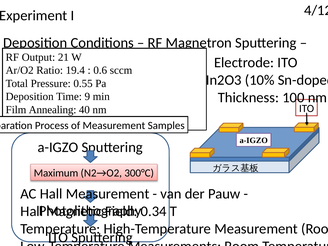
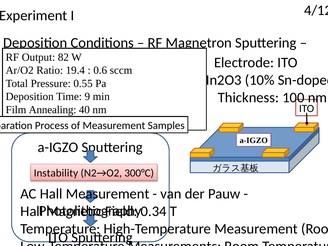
21: 21 -> 82 (63, 57)
Maximum: Maximum -> Instability (56, 173)
